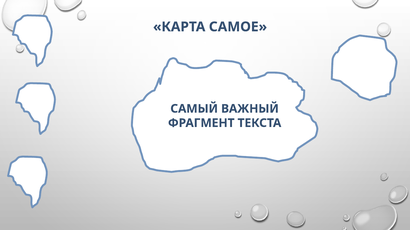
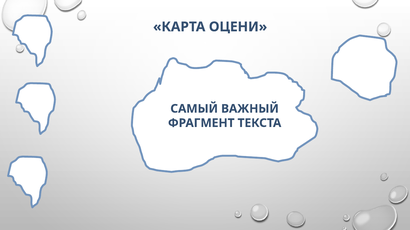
САМОЕ: САМОЕ -> ОЦЕНИ (238, 27)
